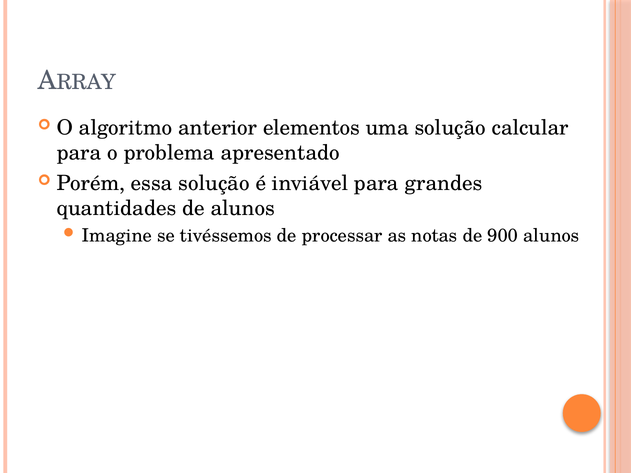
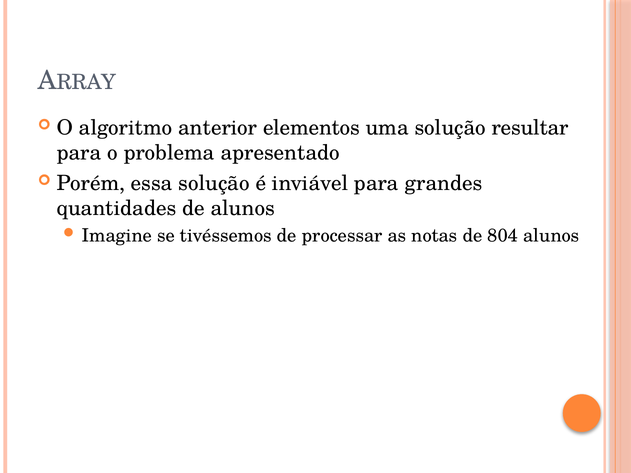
calcular: calcular -> resultar (530, 128)
900: 900 -> 804 (503, 236)
